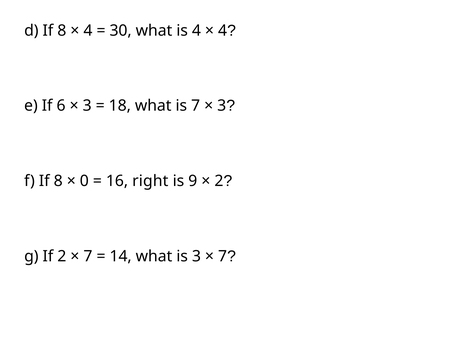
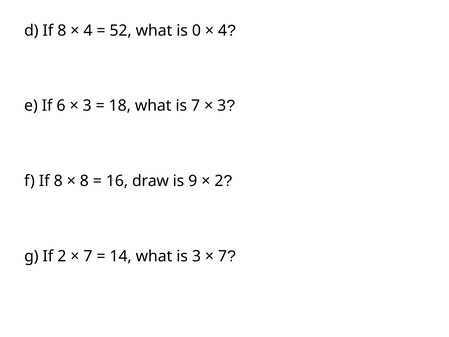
30: 30 -> 52 (121, 30)
is 4: 4 -> 0 (196, 30)
0: 0 -> 8 (84, 181)
right: right -> draw (150, 181)
